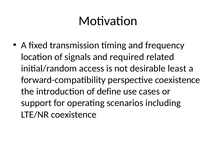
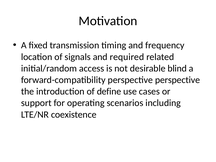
least: least -> blind (177, 68)
perspective coexistence: coexistence -> perspective (178, 80)
